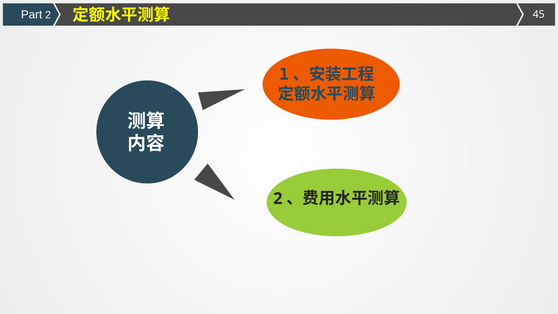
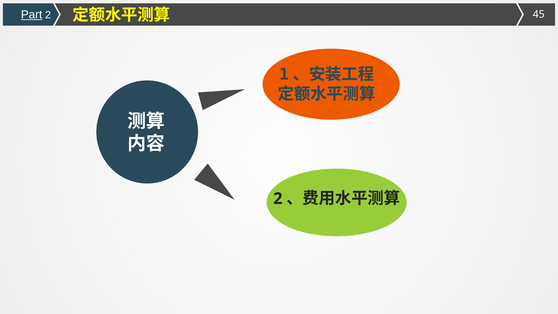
Part underline: none -> present (32, 15)
